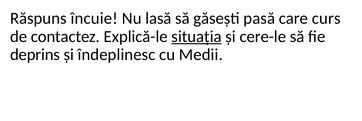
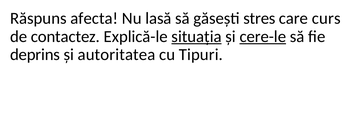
încuie: încuie -> afecta (94, 18)
pasă: pasă -> stres (259, 18)
cere-le underline: none -> present (263, 36)
îndeplinesc: îndeplinesc -> autoritatea (117, 55)
Medii: Medii -> Tipuri (201, 55)
